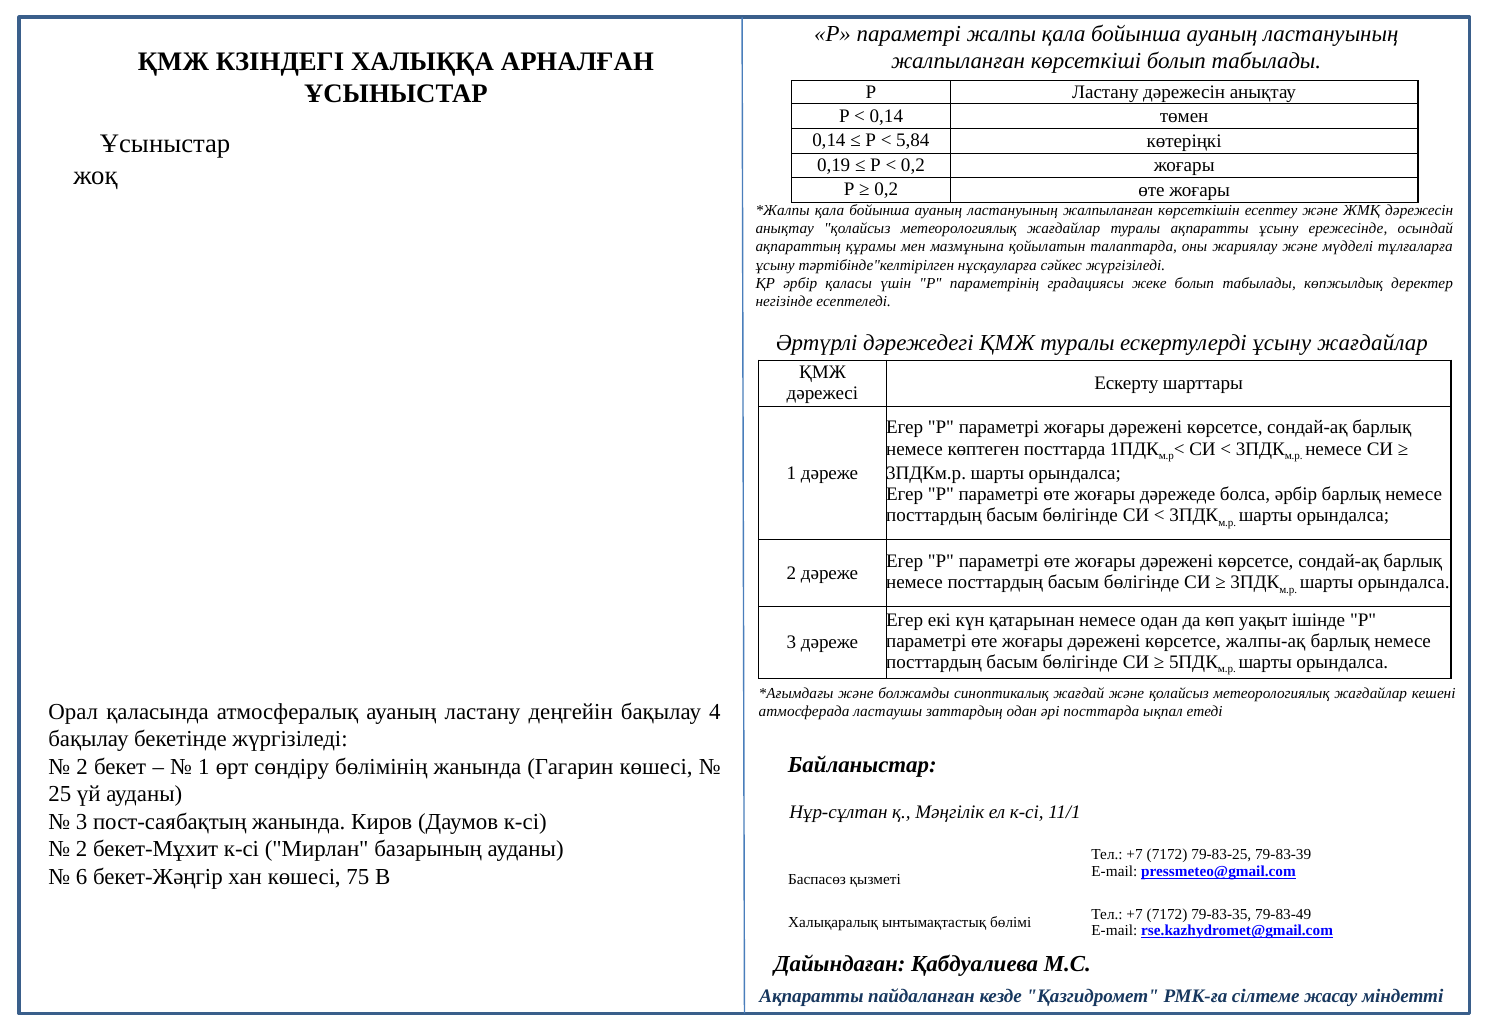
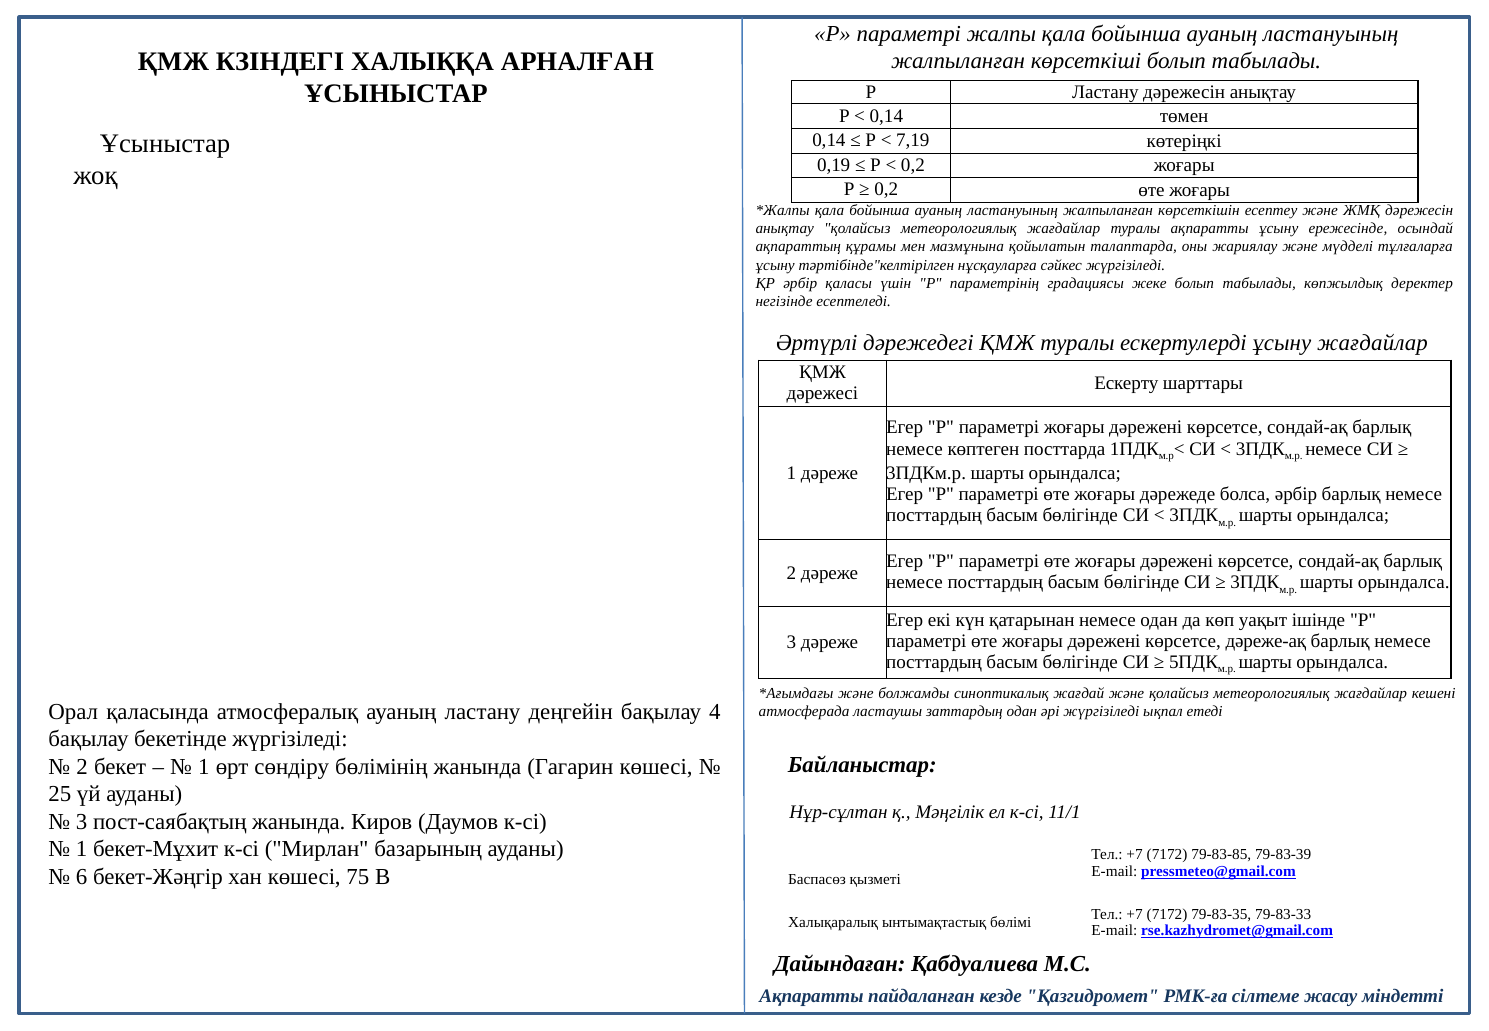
5,84: 5,84 -> 7,19 (913, 141)
жалпы-ақ: жалпы-ақ -> дәреже-ақ (1266, 641)
әрі посттарда: посттарда -> жүргізіледі (1101, 712)
2: 2 -> 1 (82, 849)
79-83-25: 79-83-25 -> 79-83-85 (1221, 854)
79-83-49: 79-83-49 -> 79-83-33 (1283, 914)
